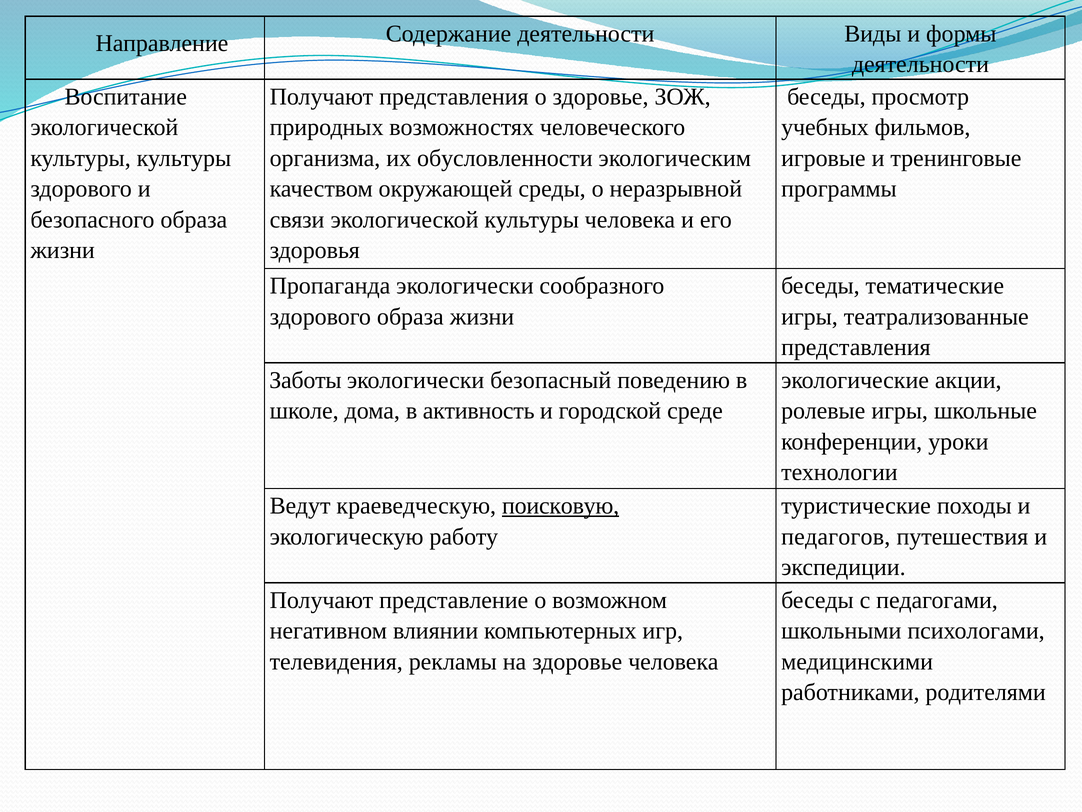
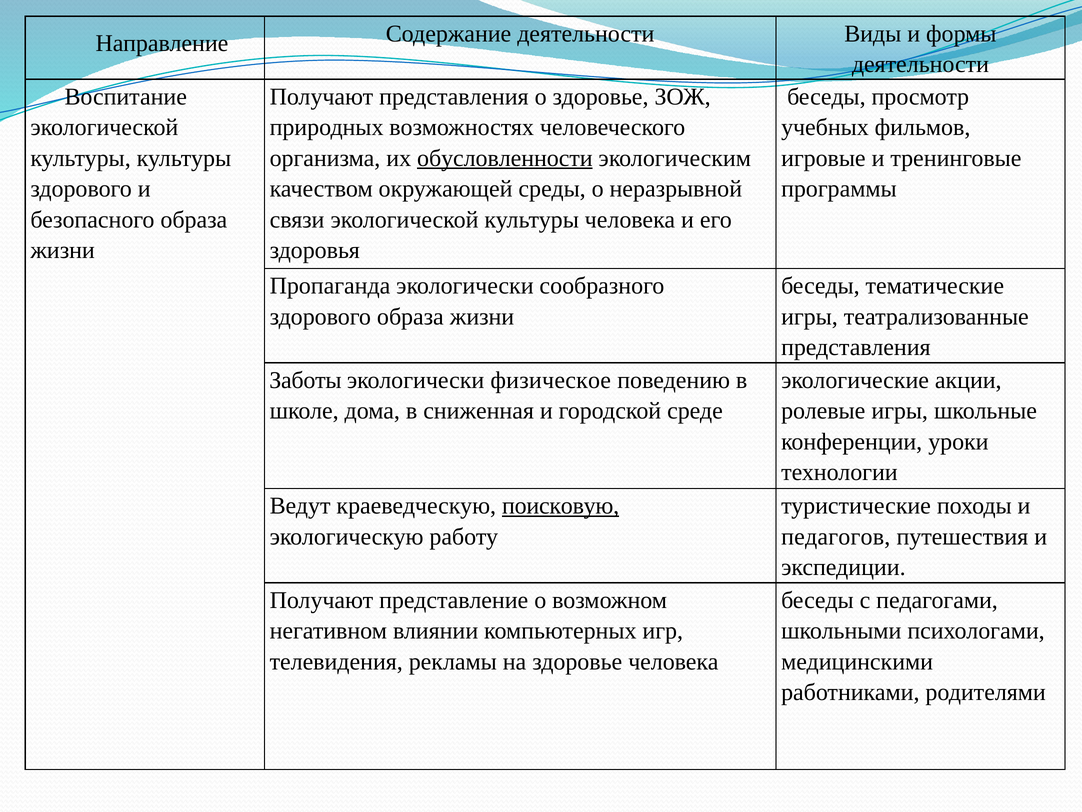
обусловленности underline: none -> present (505, 158)
безопасный: безопасный -> физическое (551, 380)
активность: активность -> сниженная (479, 411)
